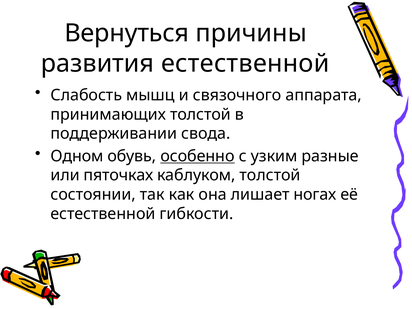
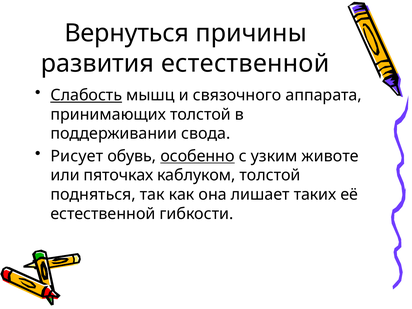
Слабость underline: none -> present (86, 95)
Одном: Одном -> Рисует (77, 156)
разные: разные -> животе (330, 156)
состоянии: состоянии -> подняться (93, 195)
ногах: ногах -> таких (315, 195)
